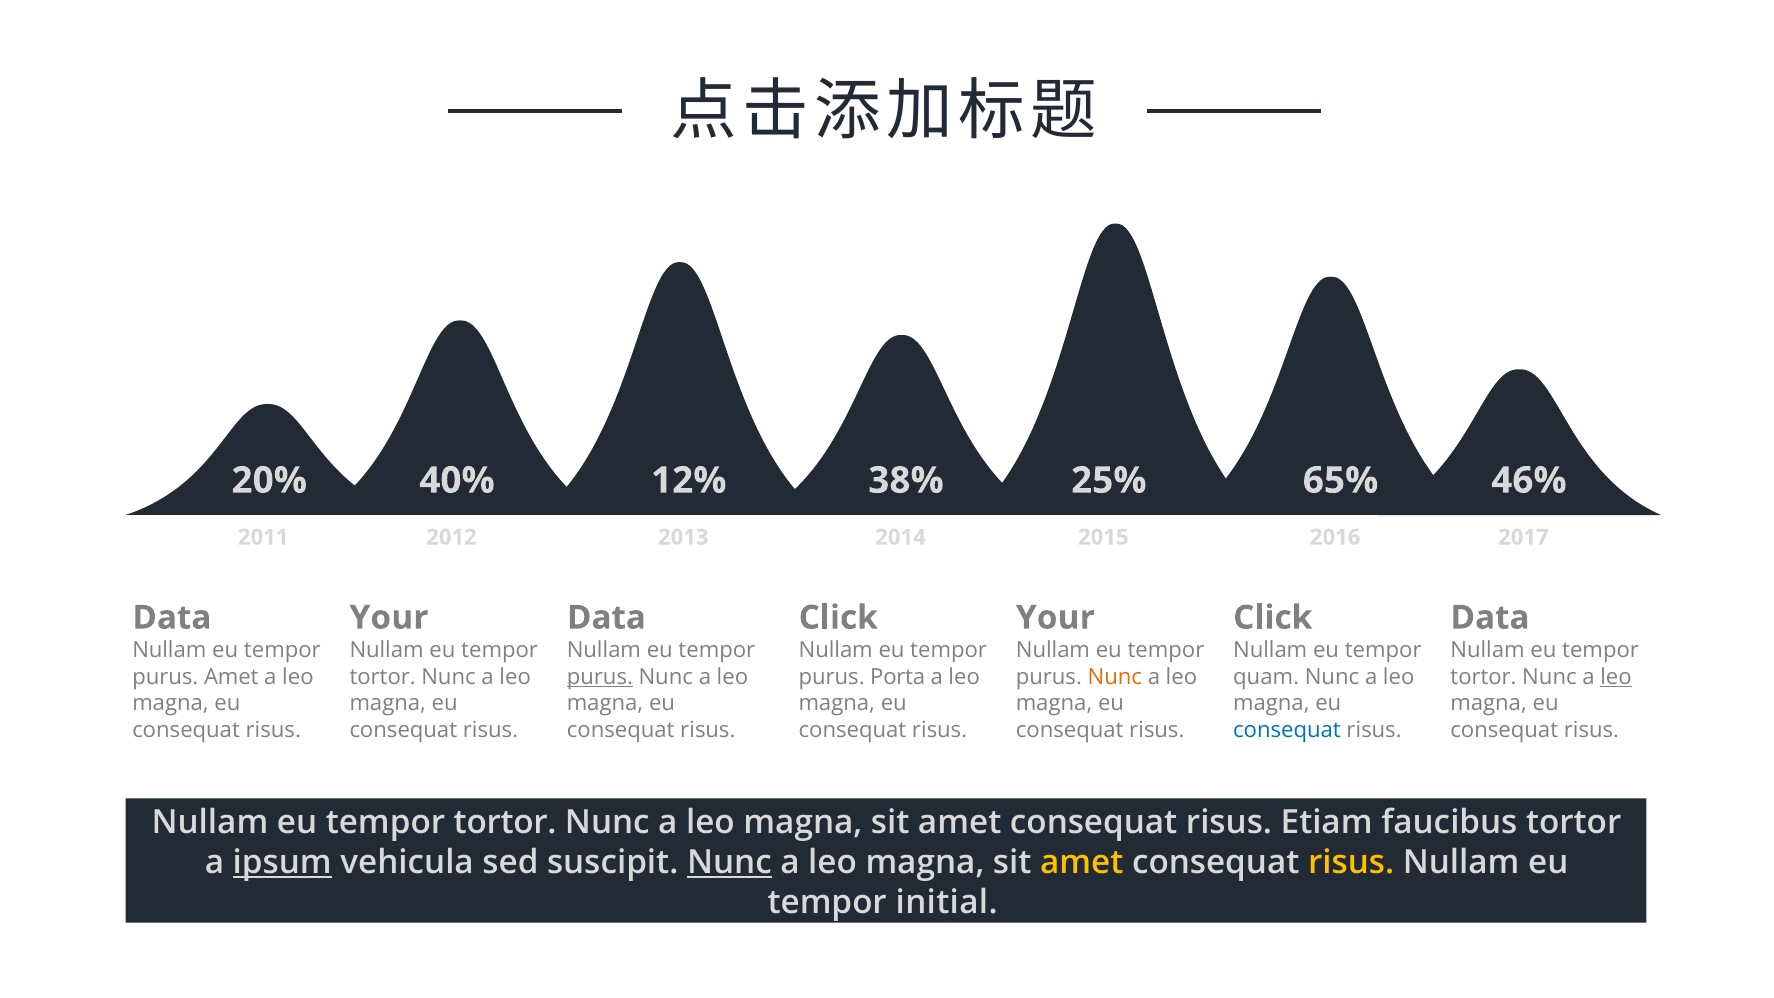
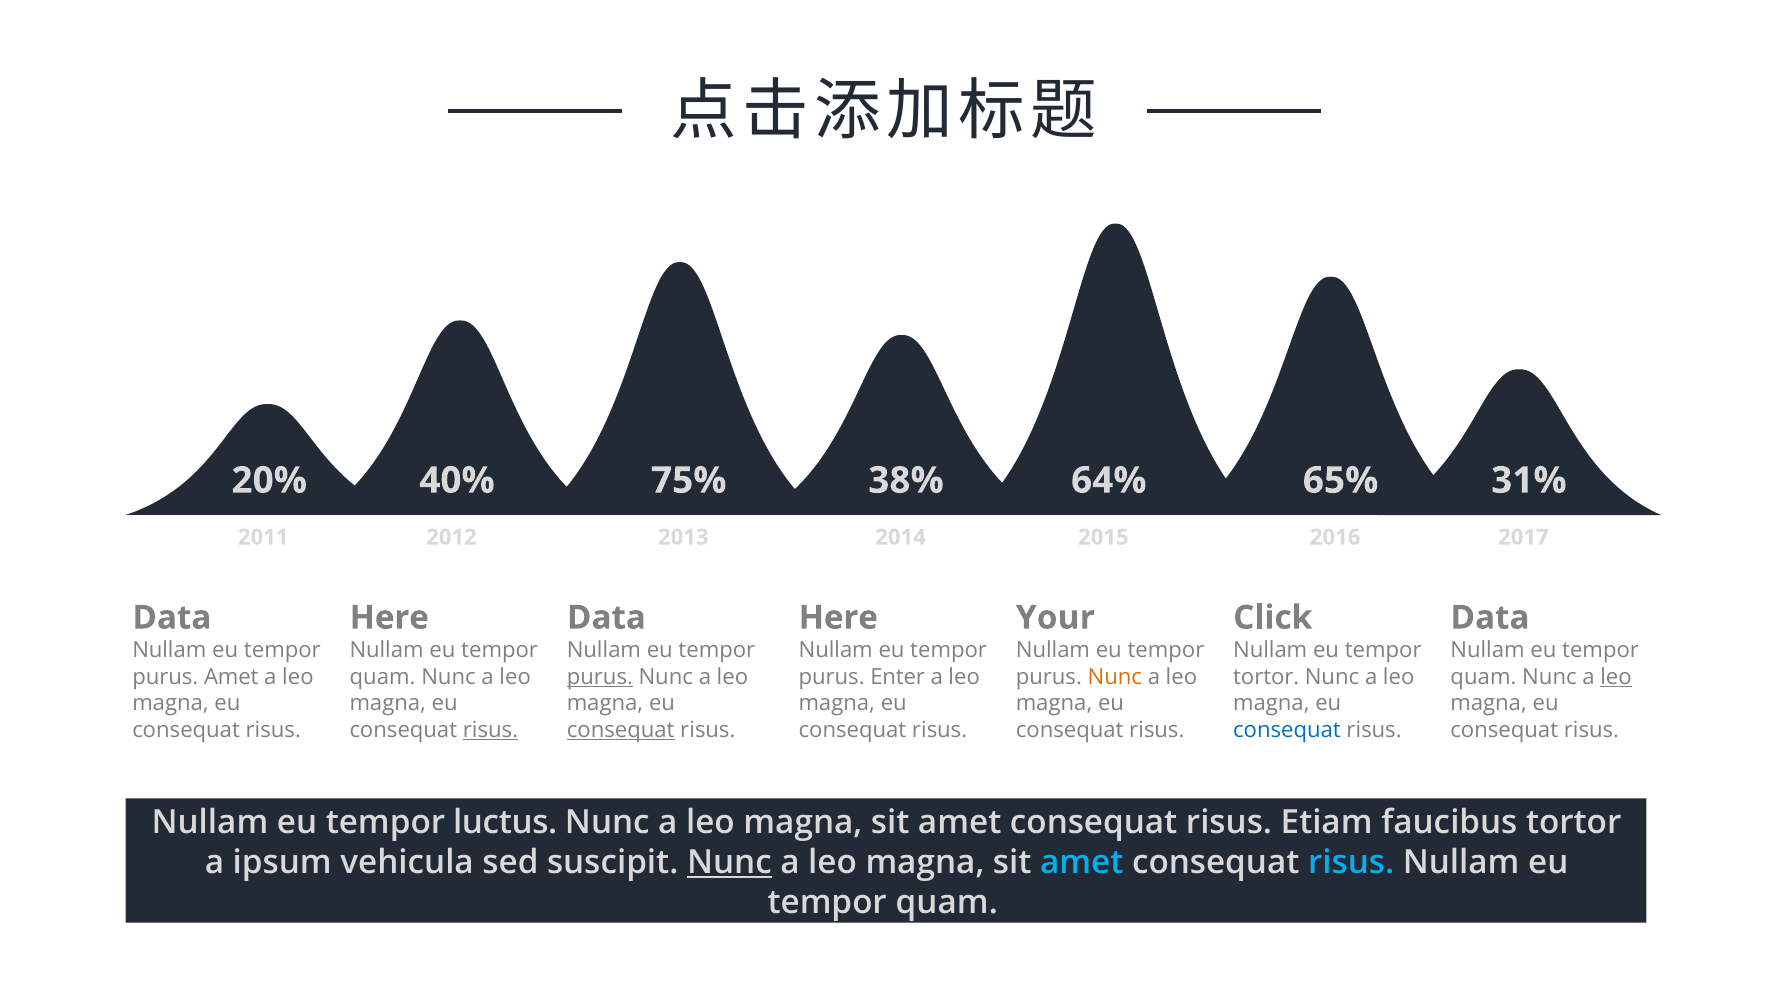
12%: 12% -> 75% (689, 481)
25%: 25% -> 64% (1109, 481)
46%: 46% -> 31% (1529, 481)
Your: Your -> Here (389, 618)
Click: Click -> Here (838, 618)
tortor: tortor -> quam (383, 677)
Porta: Porta -> Enter (898, 677)
quam: quam -> tortor (1266, 677)
tortor: tortor -> quam (1483, 677)
risus underline: none -> present (490, 730)
consequat underline: none -> present (621, 730)
tortor: tortor -> luctus (505, 823)
ipsum underline: present -> none (282, 863)
amet colour: yellow -> light blue (1082, 863)
risus colour: yellow -> light blue (1351, 863)
initial: initial -> quam (947, 903)
